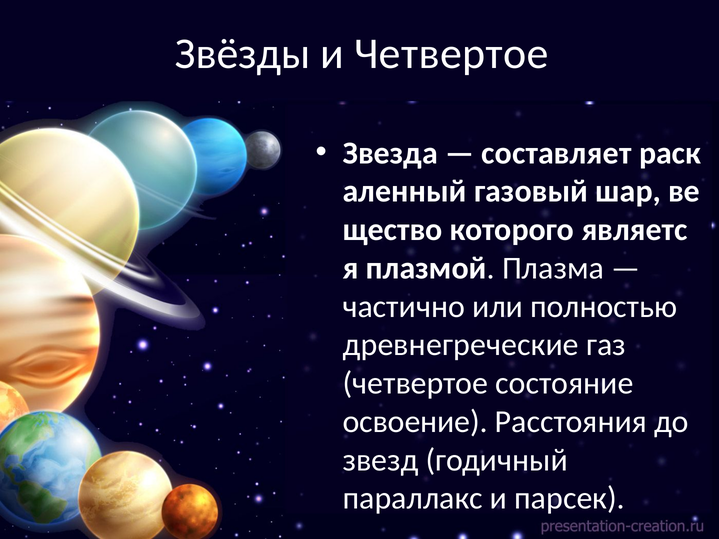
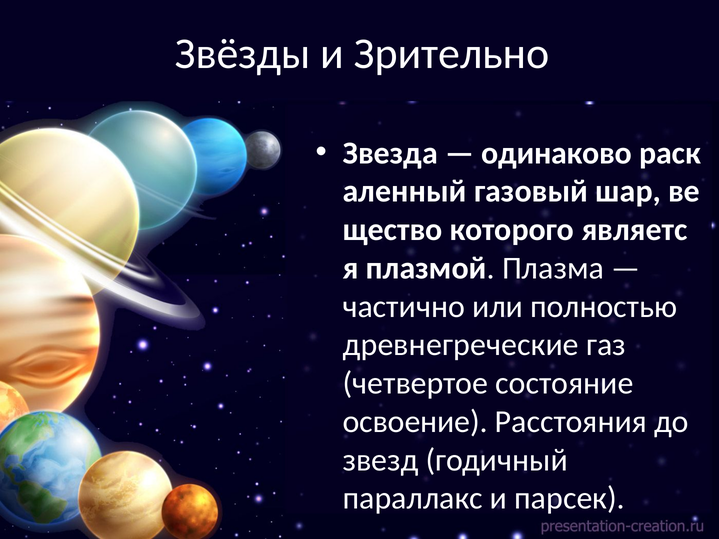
и Четвертое: Четвертое -> Зрительно (452, 54)
составляет: составляет -> одинаково (557, 153)
